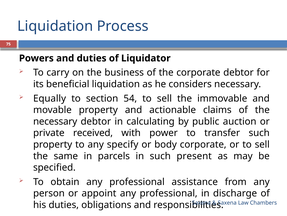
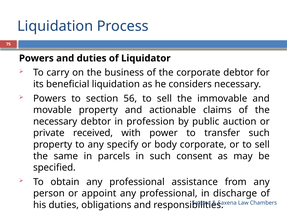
Equally: Equally -> Powers (50, 98)
54: 54 -> 56 (130, 98)
calculating: calculating -> profession (150, 121)
present: present -> consent (194, 155)
